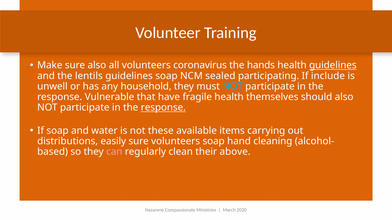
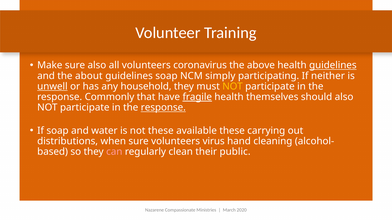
hands: hands -> above (261, 65)
lentils: lentils -> about (89, 76)
sealed: sealed -> simply (220, 76)
include: include -> neither (328, 76)
unwell underline: none -> present (52, 87)
NOT colour: light blue -> yellow (233, 87)
Vulnerable: Vulnerable -> Commonly (110, 97)
fragile underline: none -> present (197, 97)
available items: items -> these (232, 131)
easily: easily -> when (113, 141)
volunteers soap: soap -> virus (214, 141)
above: above -> public (235, 152)
